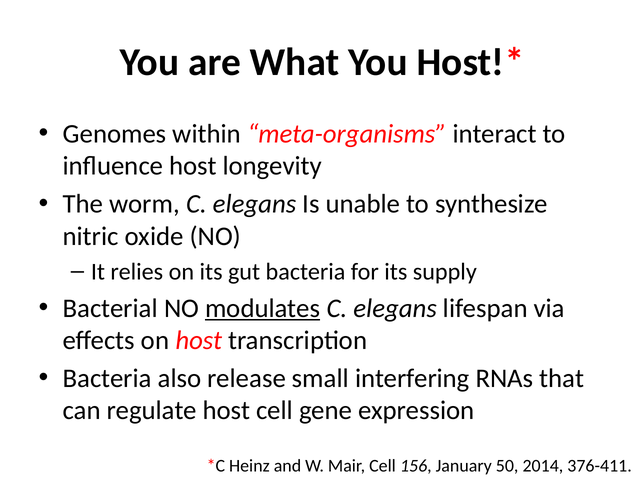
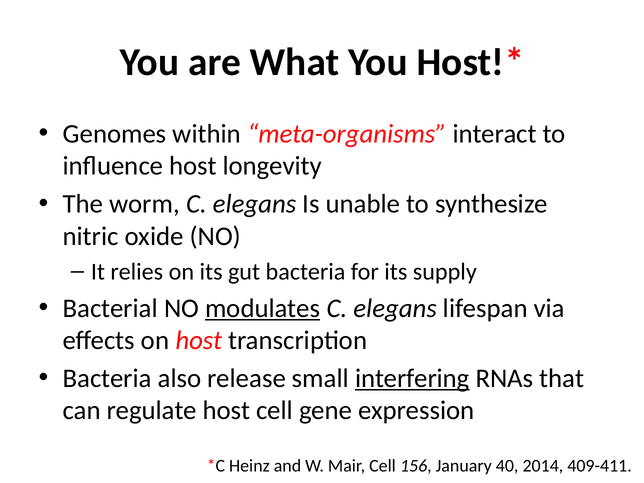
interfering underline: none -> present (412, 378)
50: 50 -> 40 (507, 466)
376-411: 376-411 -> 409-411 (600, 466)
